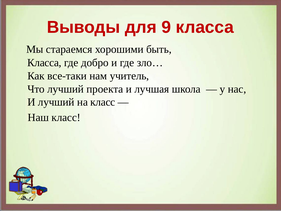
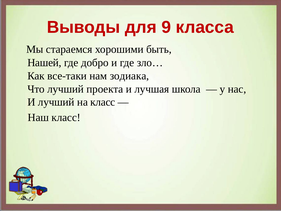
Класса: Класса -> Нашей (44, 63)
учитель: учитель -> зодиака (129, 76)
